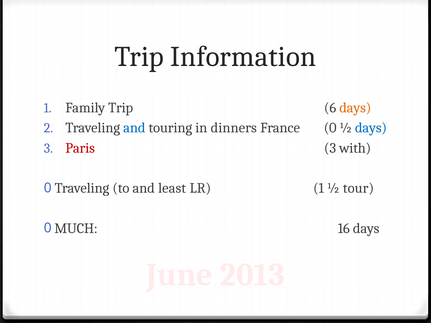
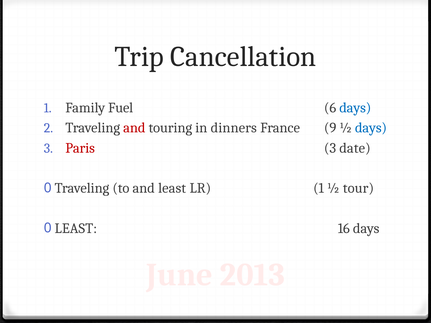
Information: Information -> Cancellation (243, 57)
Family Trip: Trip -> Fuel (121, 108)
days colour: orange -> blue (355, 108)
and colour: blue -> red (134, 128)
France 0: 0 -> 9 (330, 128)
with: with -> date (355, 148)
MUCH: MUCH -> LEAST (76, 229)
